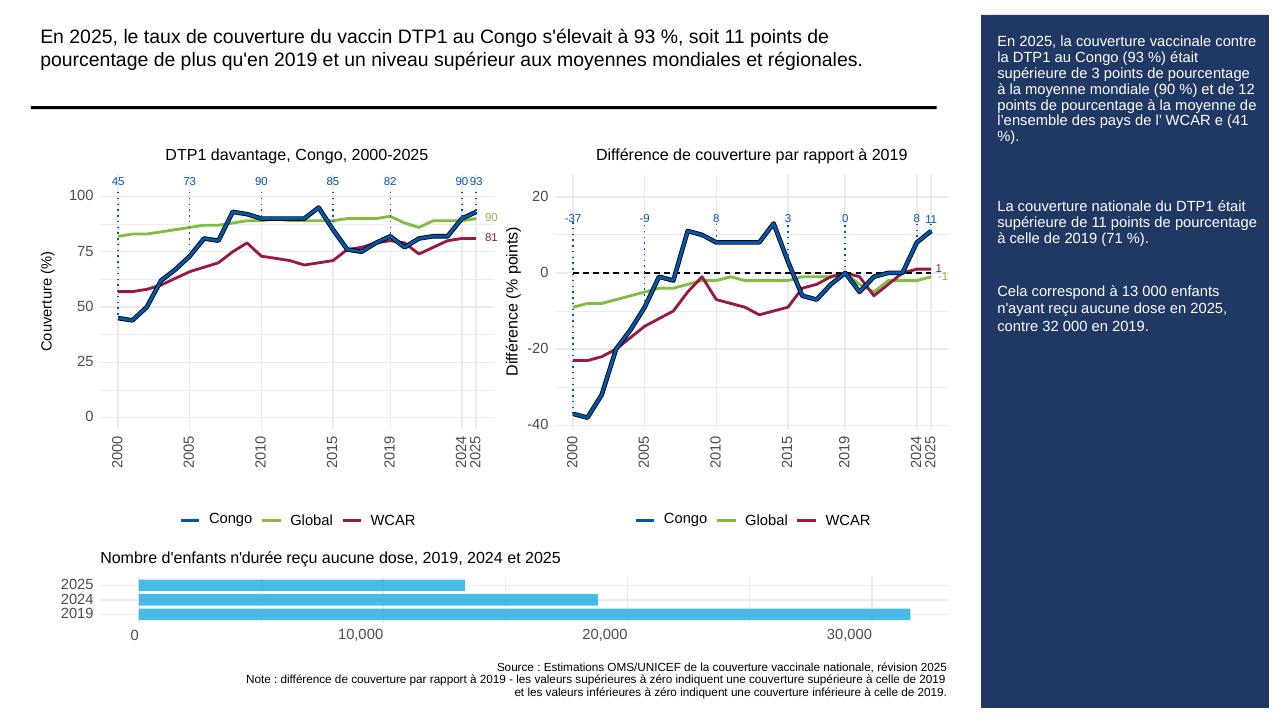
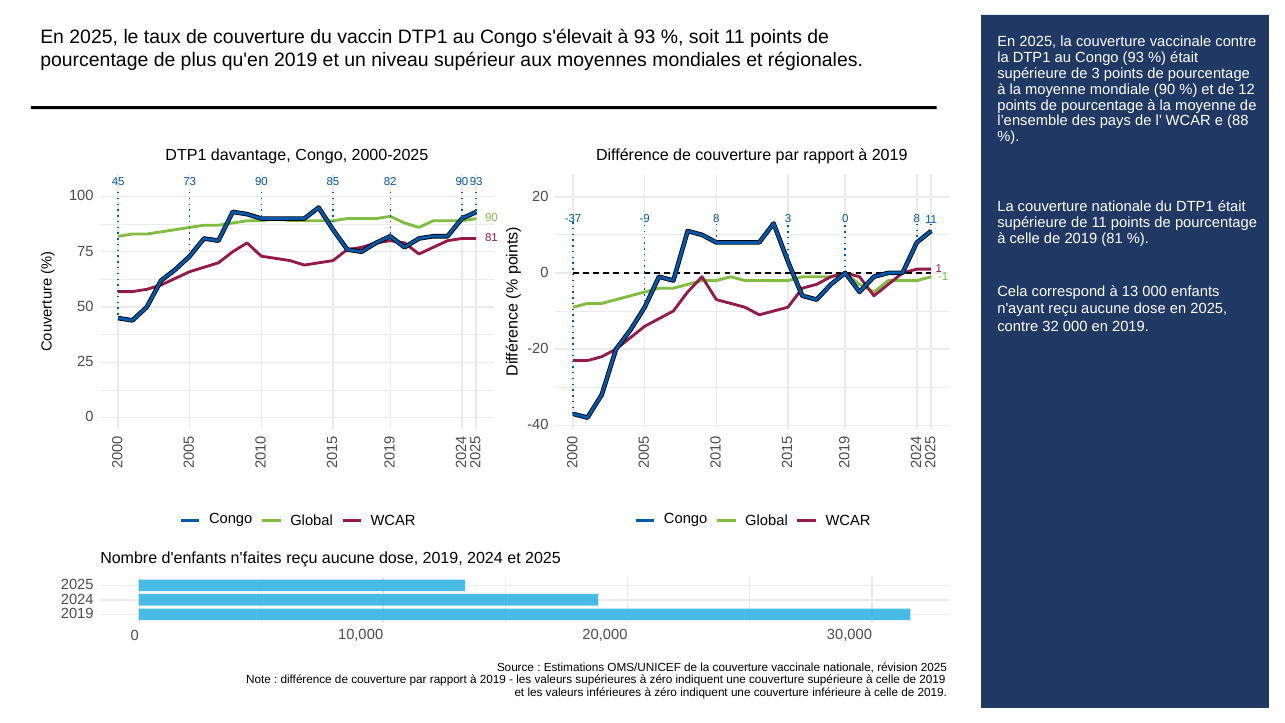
41: 41 -> 88 (1238, 121)
2019 71: 71 -> 81 (1112, 238)
n'durée: n'durée -> n'faites (256, 558)
